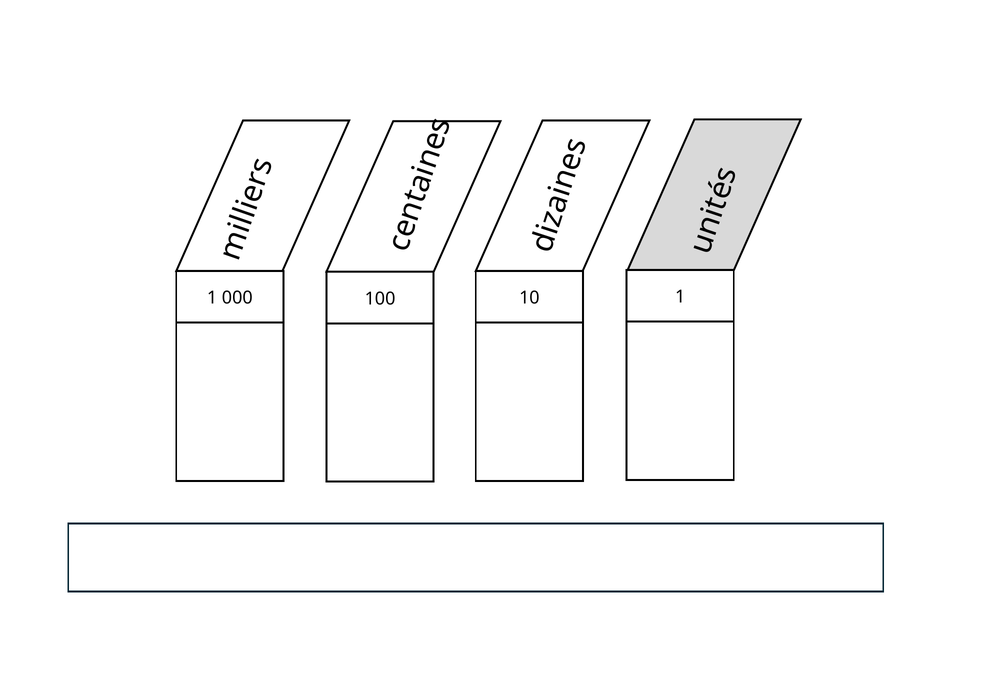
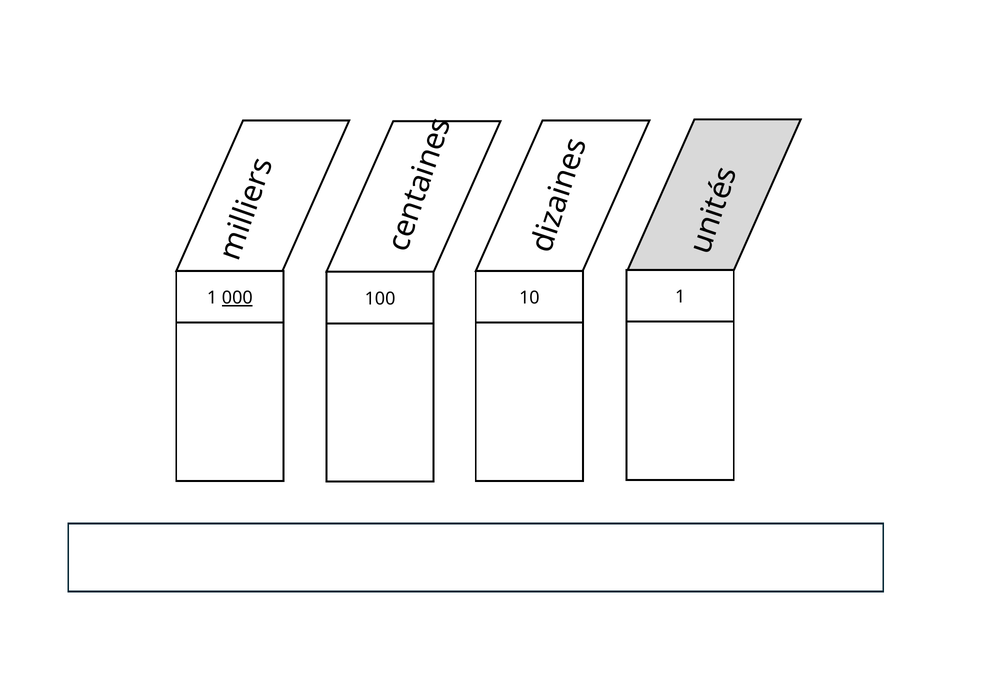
000 underline: none -> present (237, 298)
